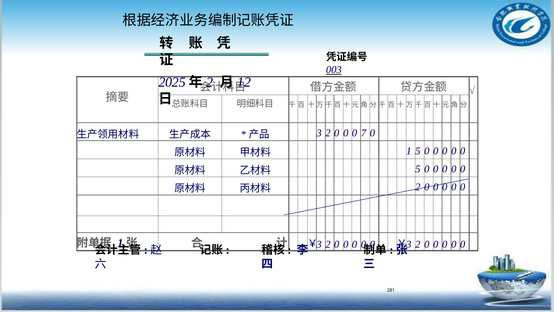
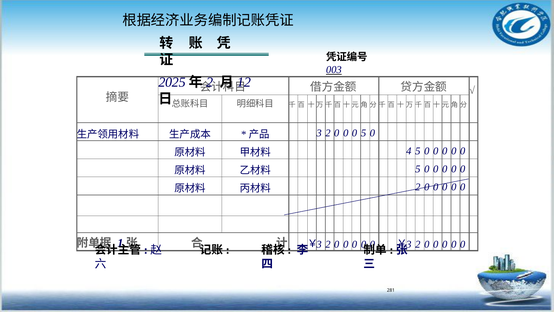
0 7: 7 -> 5 (364, 133)
1: 1 -> 4 (409, 151)
